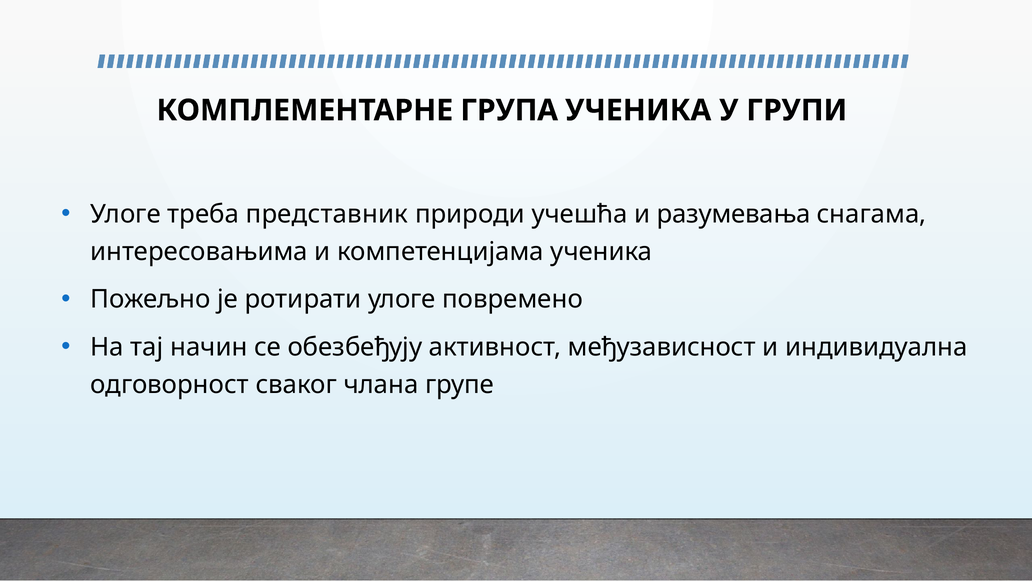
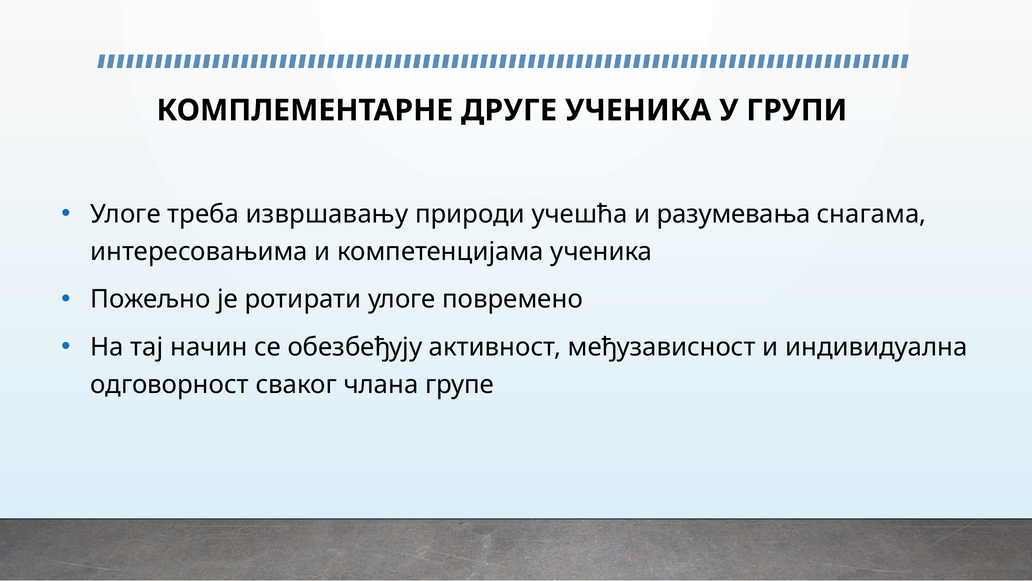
ГРУПА: ГРУПА -> ДРУГЕ (509, 110)
представник: представник -> извршавању (327, 214)
